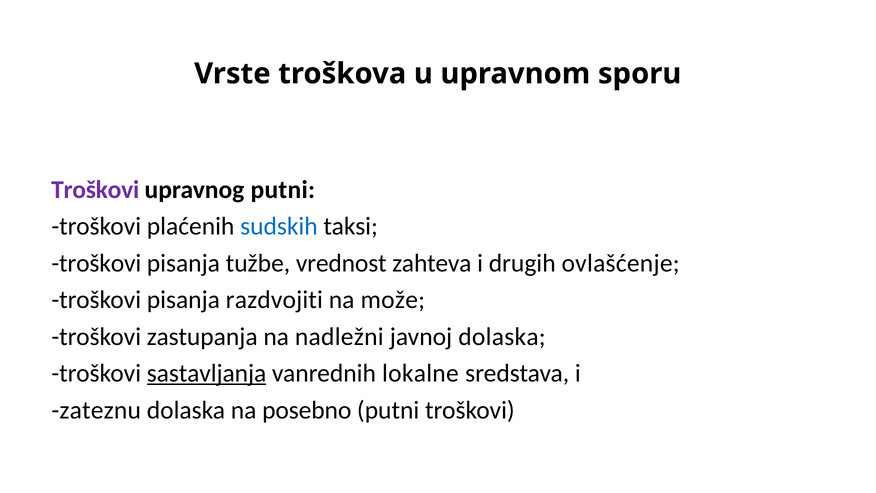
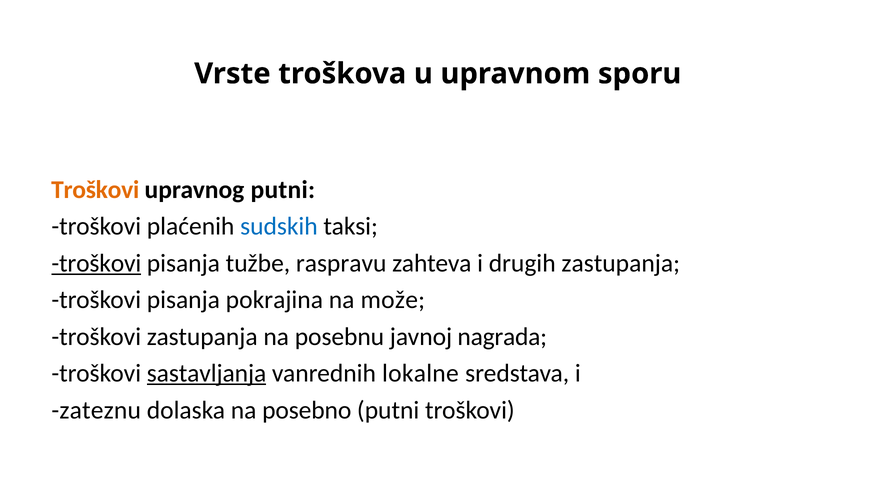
Troškovi colour: purple -> orange (95, 190)
troškovi underline: none -> present (96, 263)
vrednost: vrednost -> raspravu (341, 263)
drugih ovlašćenje: ovlašćenje -> zastupanja (621, 263)
razdvojiti: razdvojiti -> pokrajina (274, 300)
nadležni: nadležni -> posebnu (339, 336)
javnoj dolaska: dolaska -> nagrada (502, 336)
